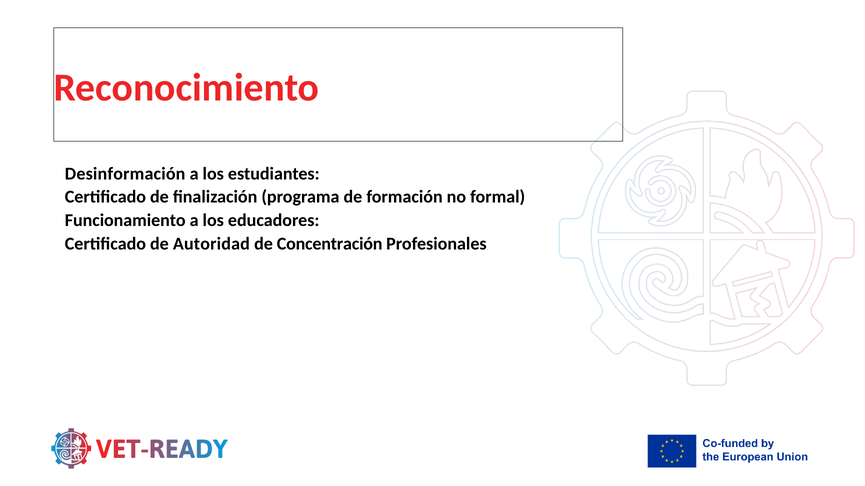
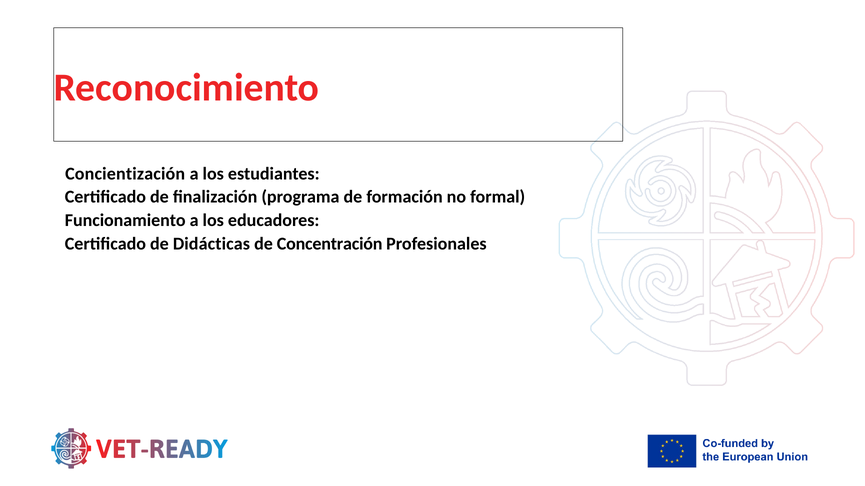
Desinformación: Desinformación -> Concientización (125, 174)
Autoridad: Autoridad -> Didácticas (211, 244)
